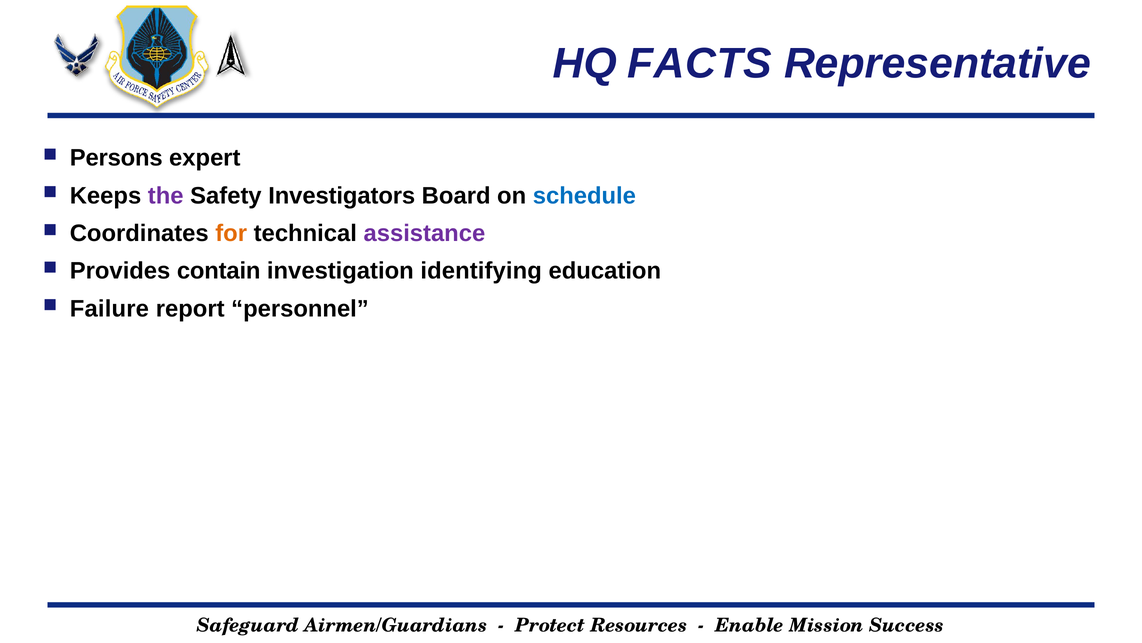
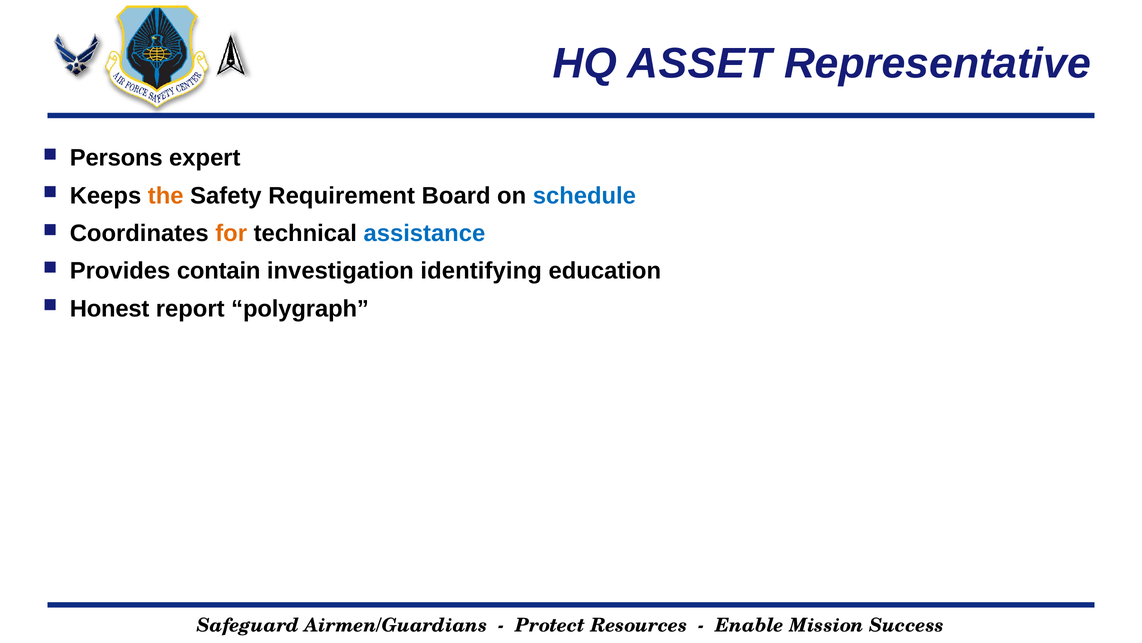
FACTS: FACTS -> ASSET (700, 64)
the colour: purple -> orange (166, 196)
Investigators: Investigators -> Requirement (342, 196)
assistance colour: purple -> blue (424, 233)
Failure: Failure -> Honest (110, 308)
personnel: personnel -> polygraph (300, 308)
